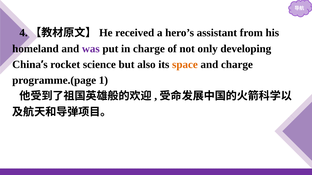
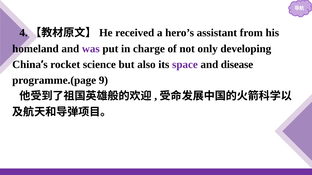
space colour: orange -> purple (185, 65)
and charge: charge -> disease (237, 65)
1: 1 -> 9 (103, 80)
